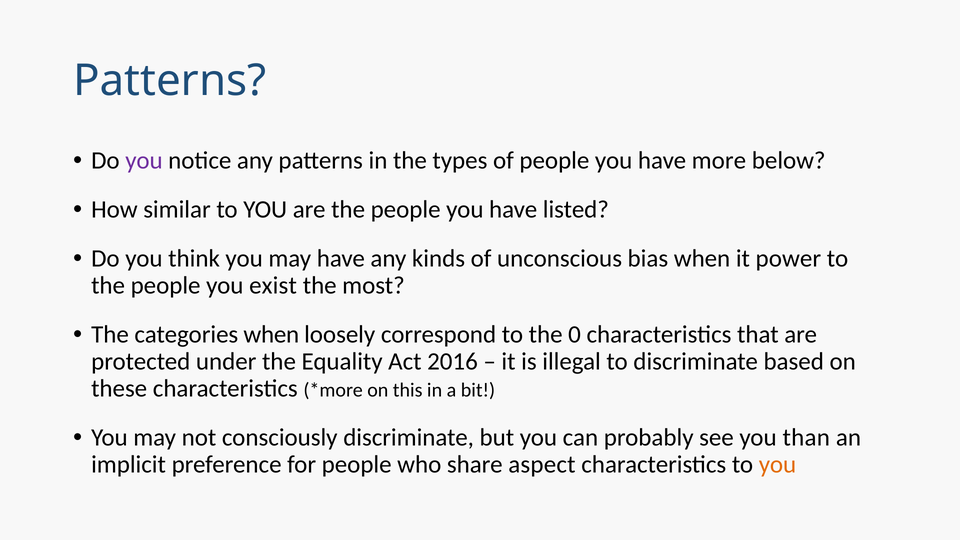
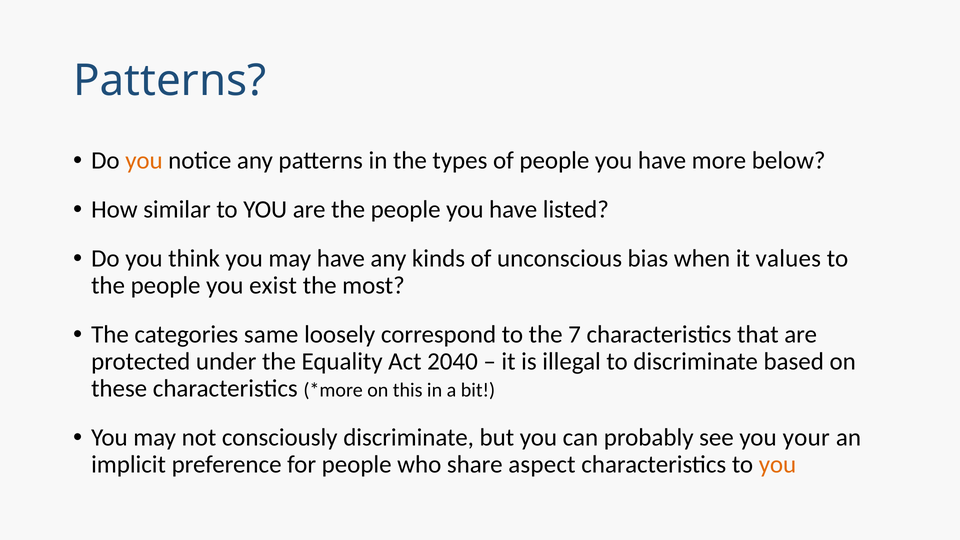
you colour: purple -> orange (144, 161)
power: power -> values (788, 259)
categories when: when -> same (271, 335)
0: 0 -> 7 (575, 335)
2016: 2016 -> 2040 (452, 362)
than: than -> your (806, 438)
